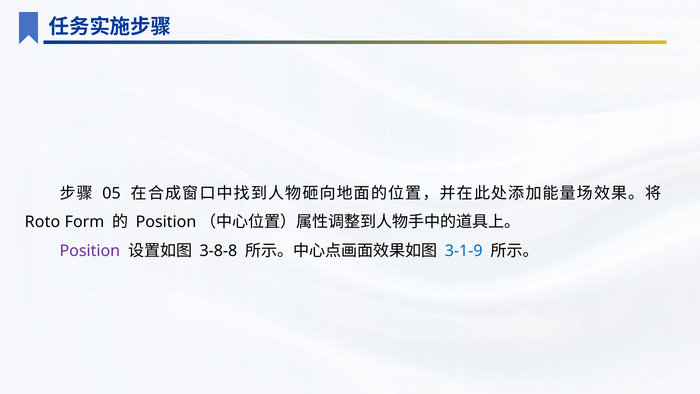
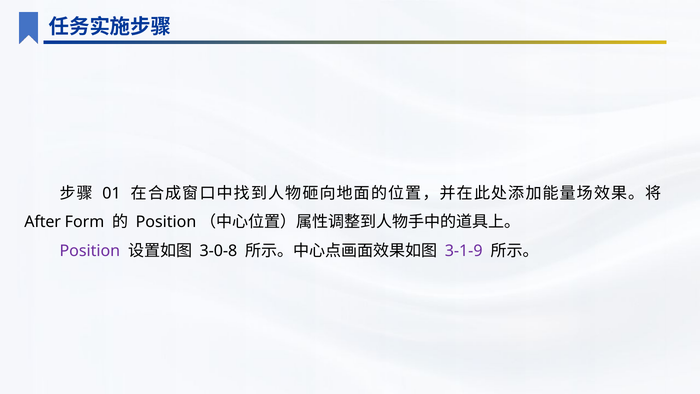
05: 05 -> 01 (112, 193)
Roto: Roto -> After (43, 222)
3-8-8: 3-8-8 -> 3-0-8 (218, 251)
3-1-9 colour: blue -> purple (464, 251)
